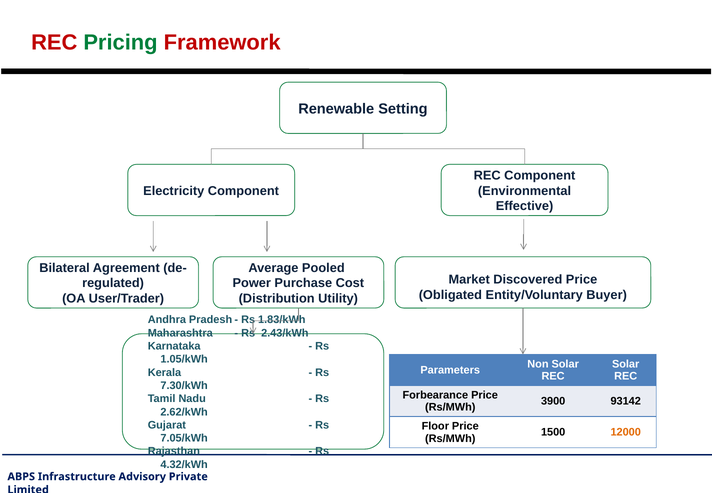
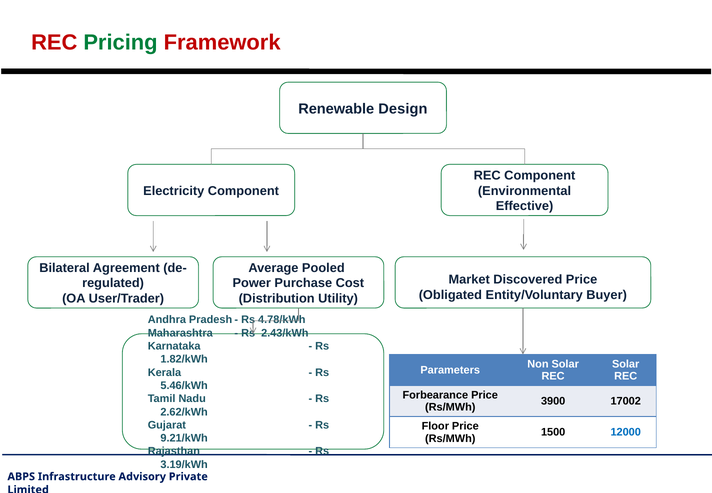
Setting: Setting -> Design (403, 109)
1.83/kWh: 1.83/kWh -> 4.78/kWh (282, 320)
1.05/kWh: 1.05/kWh -> 1.82/kWh (184, 359)
7.30/kWh: 7.30/kWh -> 5.46/kWh (184, 386)
93142: 93142 -> 17002 (626, 401)
12000 colour: orange -> blue (626, 432)
7.05/kWh: 7.05/kWh -> 9.21/kWh (184, 438)
4.32/kWh: 4.32/kWh -> 3.19/kWh (184, 464)
